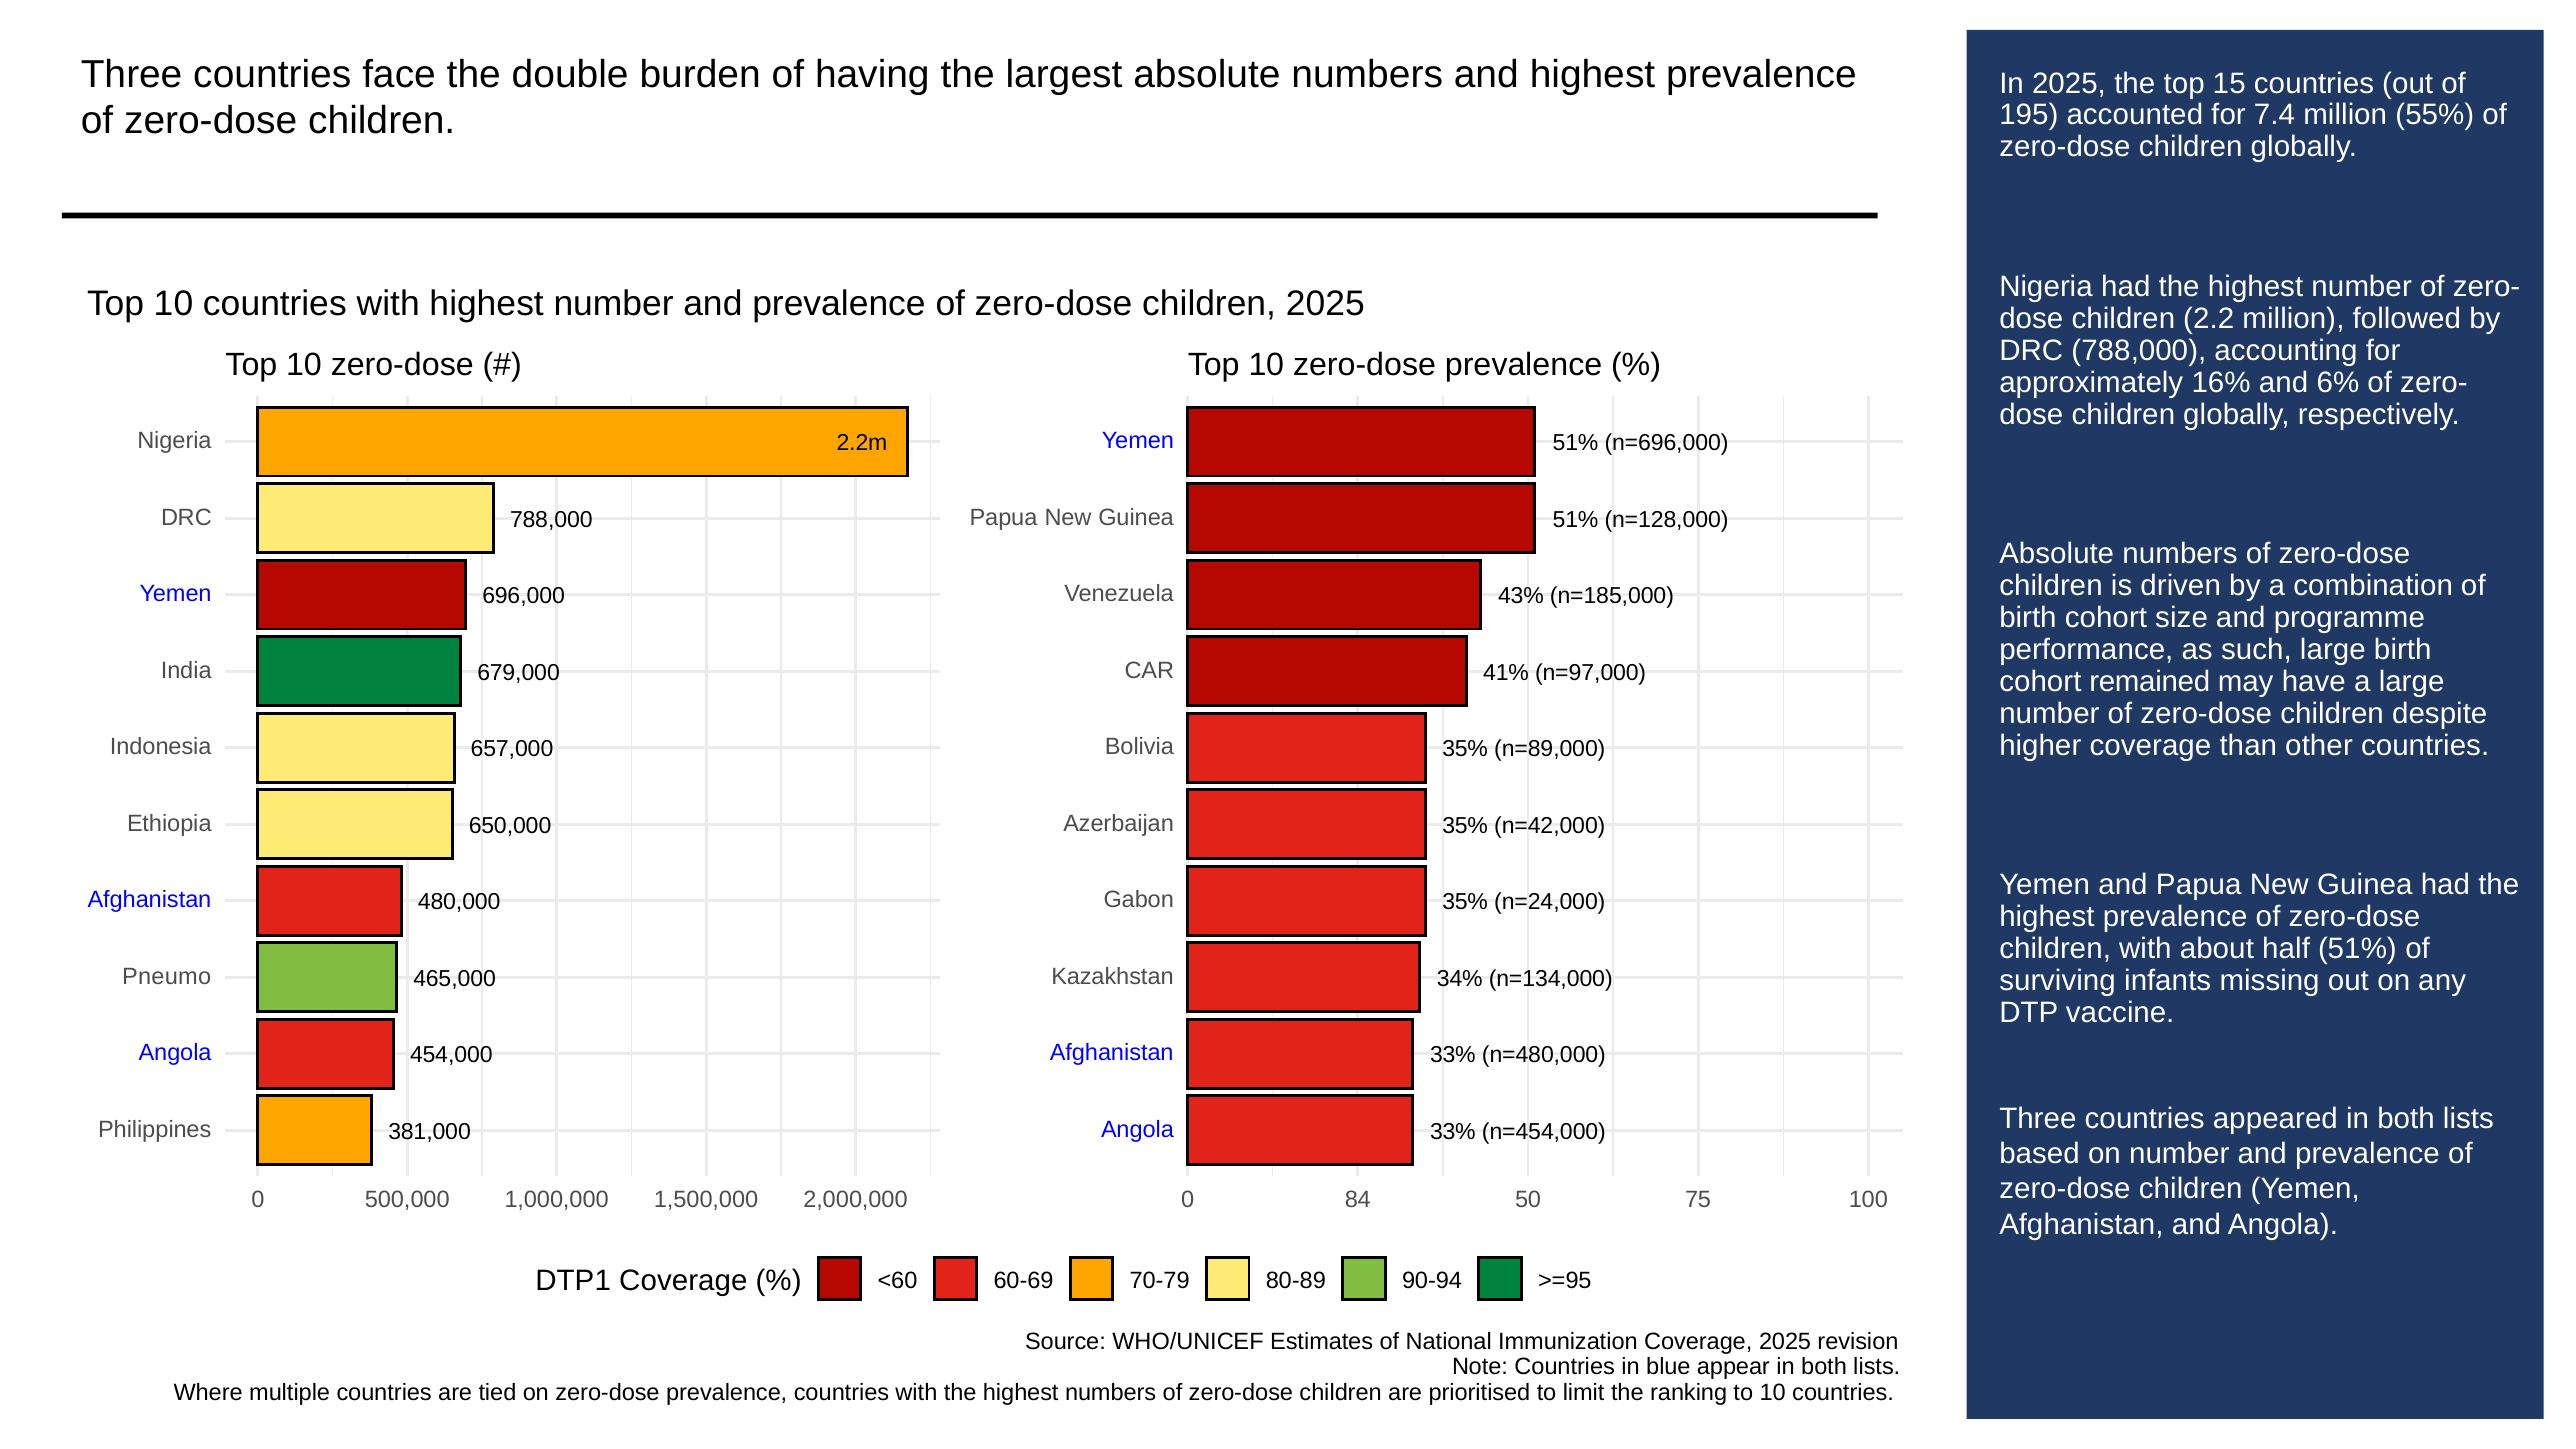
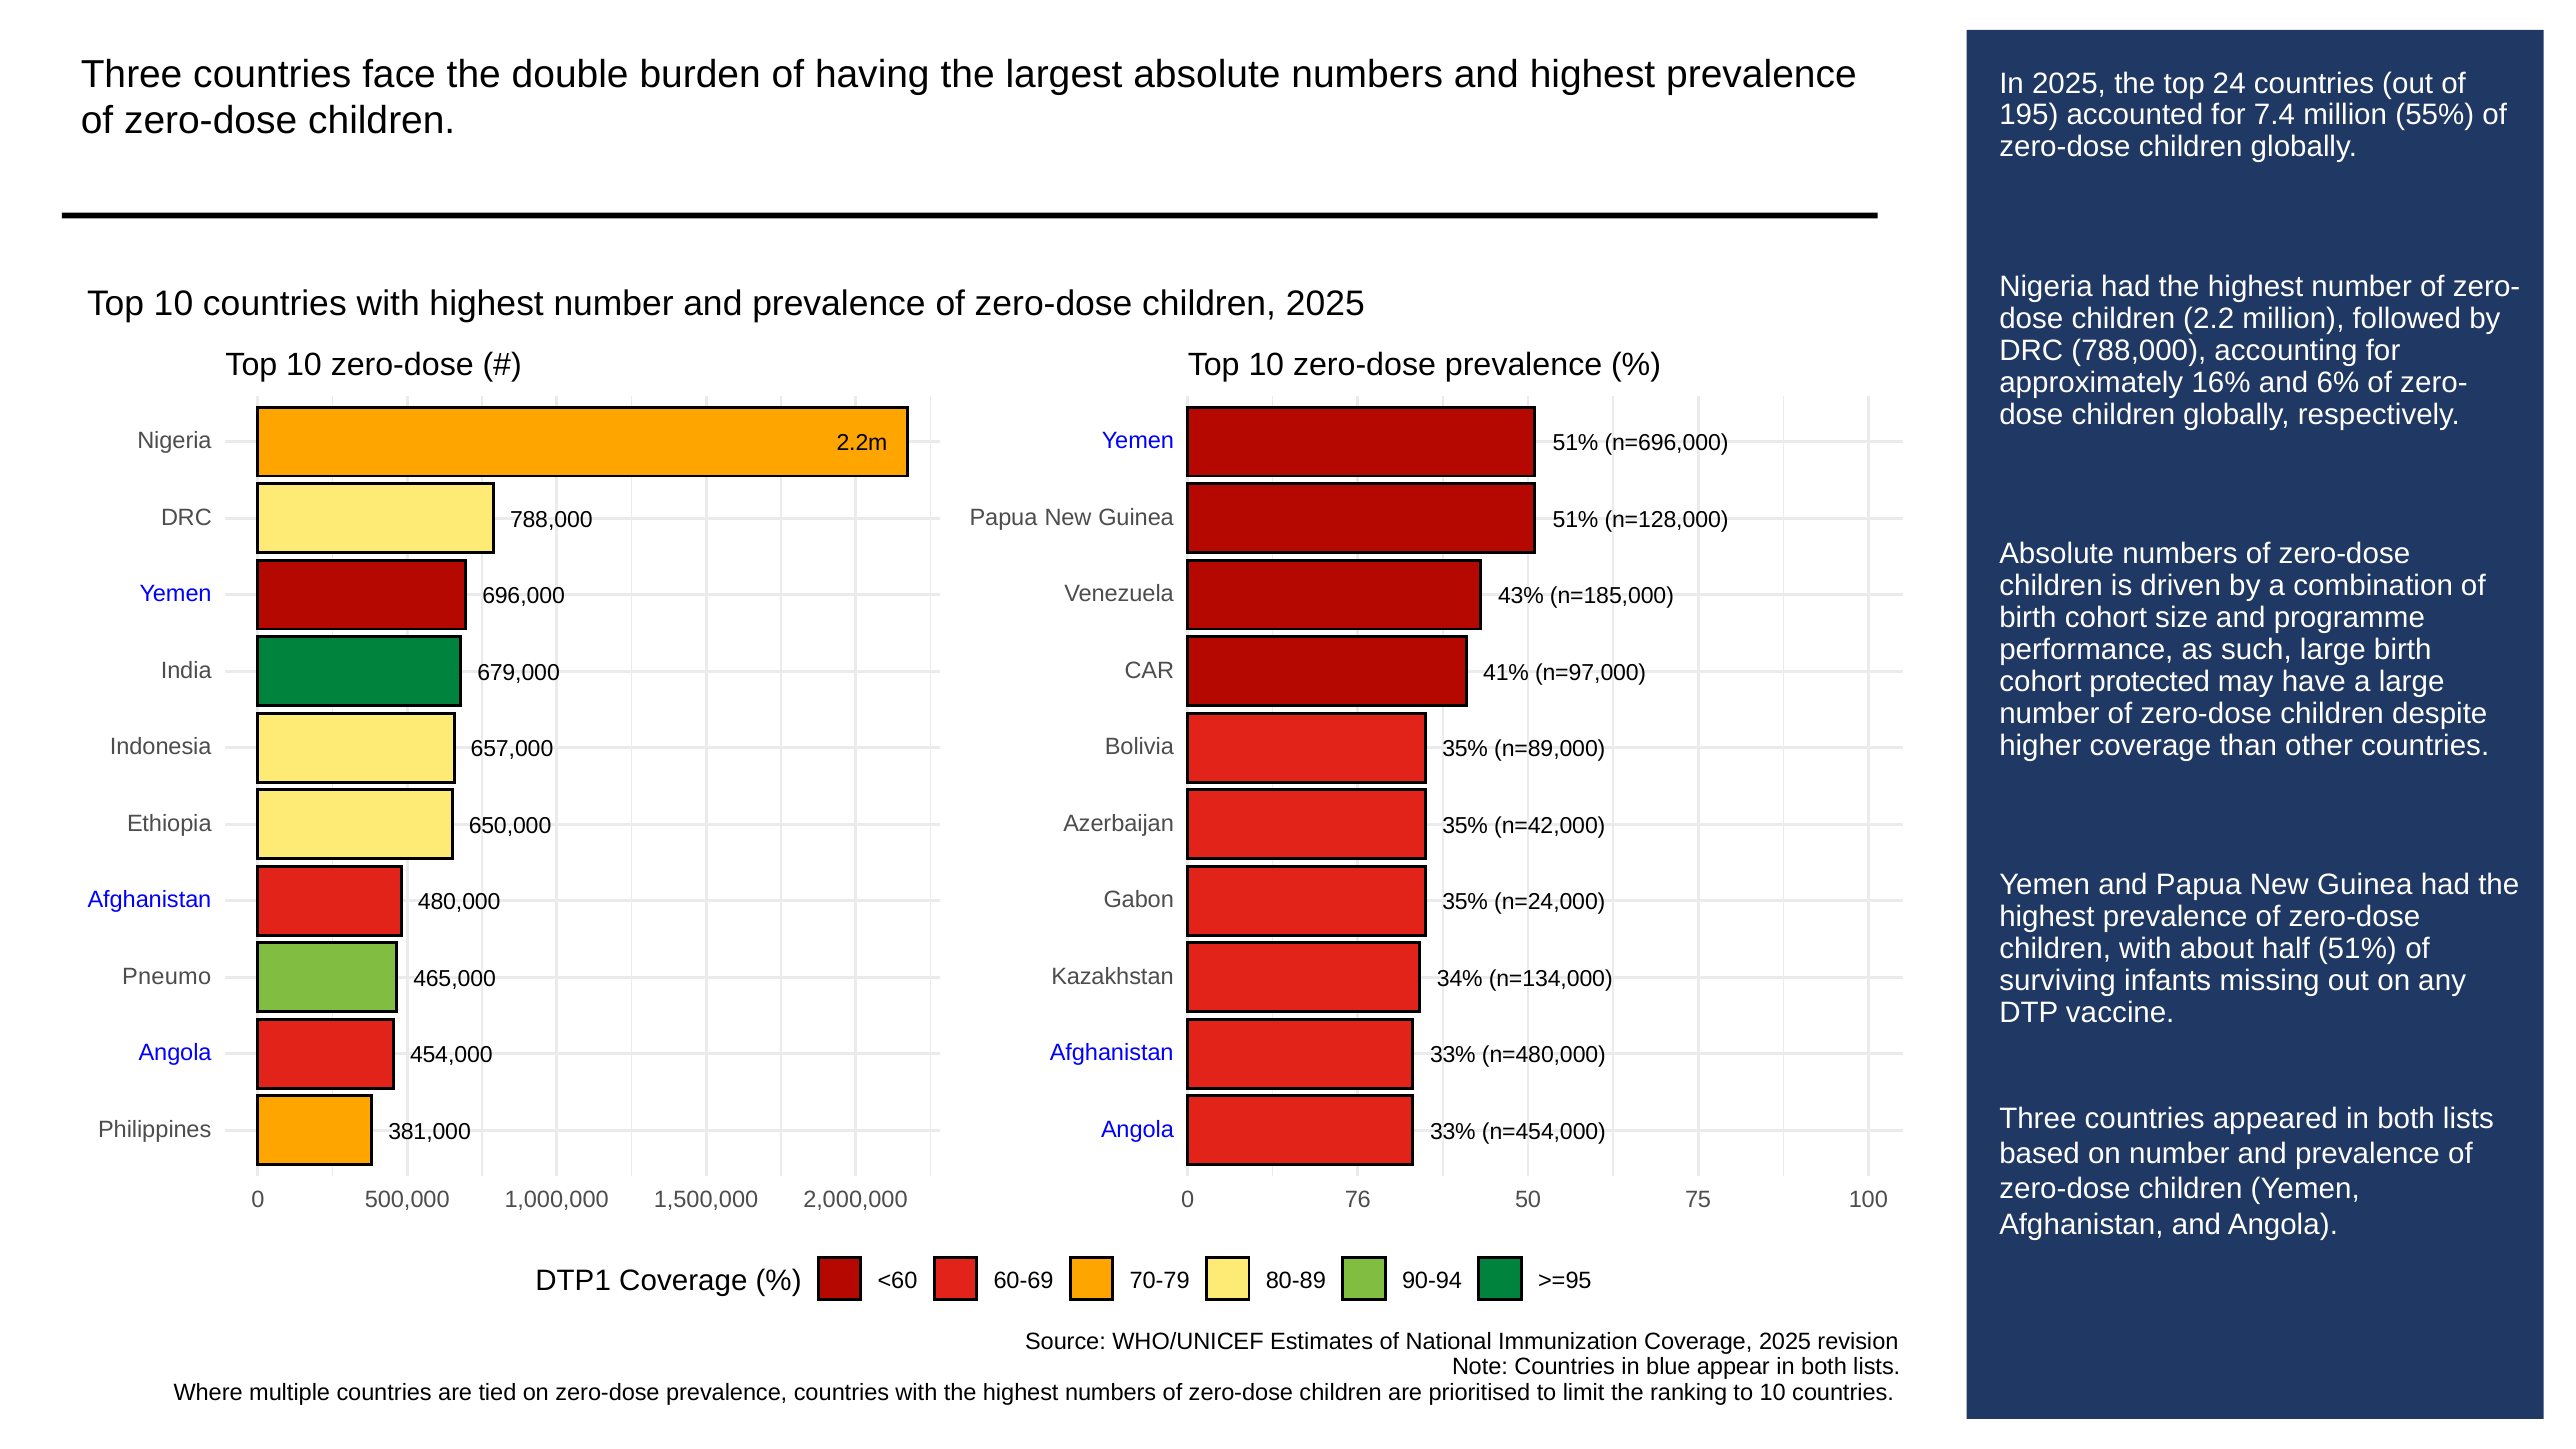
15: 15 -> 24 (2229, 83)
remained: remained -> protected (2150, 682)
84: 84 -> 76 (1358, 1199)
